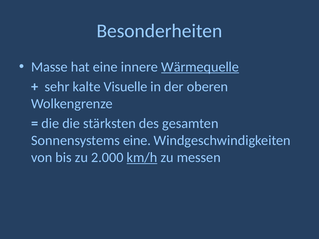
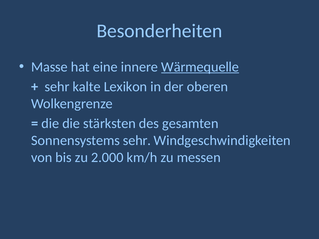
Visuelle: Visuelle -> Lexikon (126, 87)
Sonnensystems eine: eine -> sehr (137, 141)
km/h underline: present -> none (142, 158)
